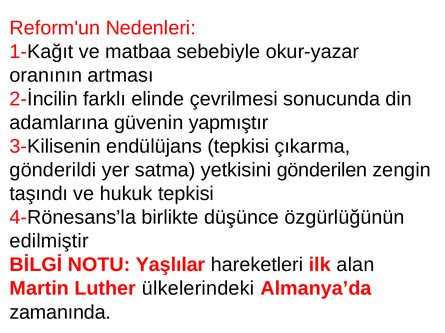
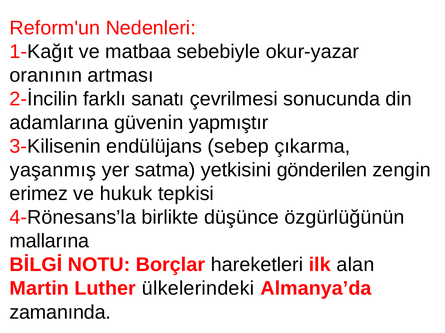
elinde: elinde -> sanatı (158, 99)
endülüjans tepkisi: tepkisi -> sebep (238, 147)
gönderildi: gönderildi -> yaşanmış (53, 170)
taşındı: taşındı -> erimez (39, 194)
edilmiştir: edilmiştir -> mallarına (49, 242)
Yaşlılar: Yaşlılar -> Borçlar (171, 265)
